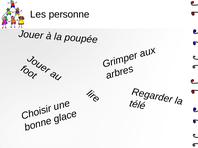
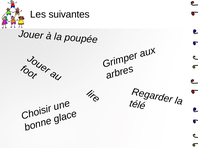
personne: personne -> suivantes (69, 14)
